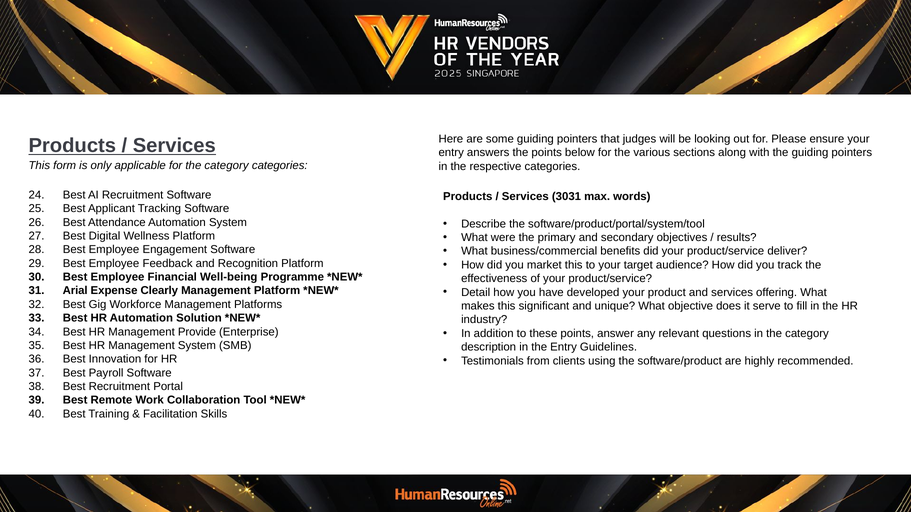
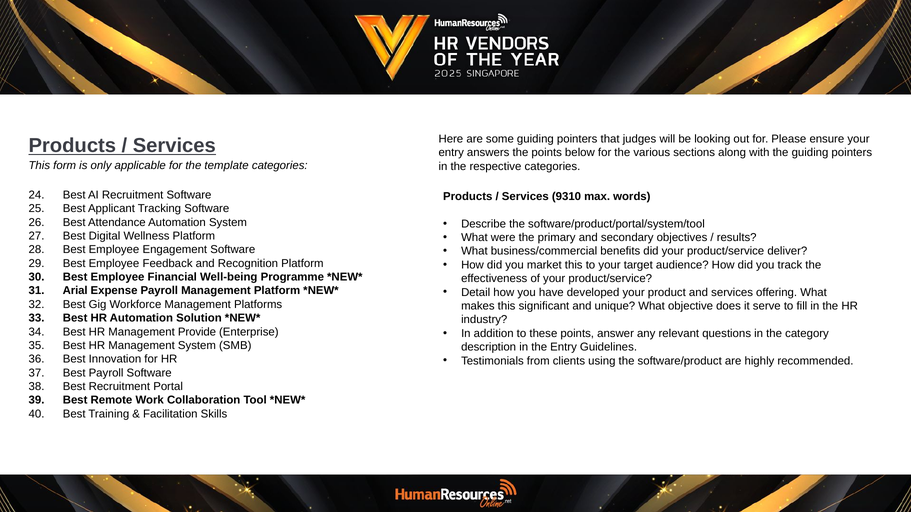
for the category: category -> template (227, 166)
3031: 3031 -> 9310 (567, 197)
Expense Clearly: Clearly -> Payroll (159, 291)
